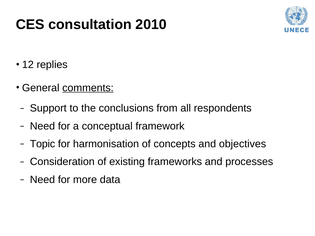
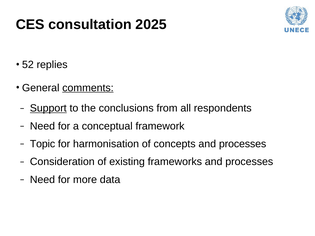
2010: 2010 -> 2025 (151, 25)
12: 12 -> 52 (28, 65)
Support underline: none -> present (48, 108)
concepts and objectives: objectives -> processes (243, 144)
